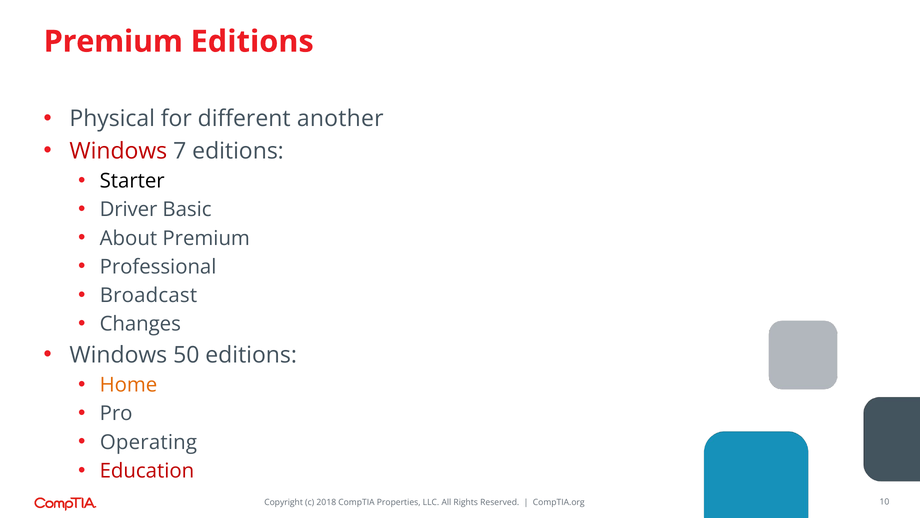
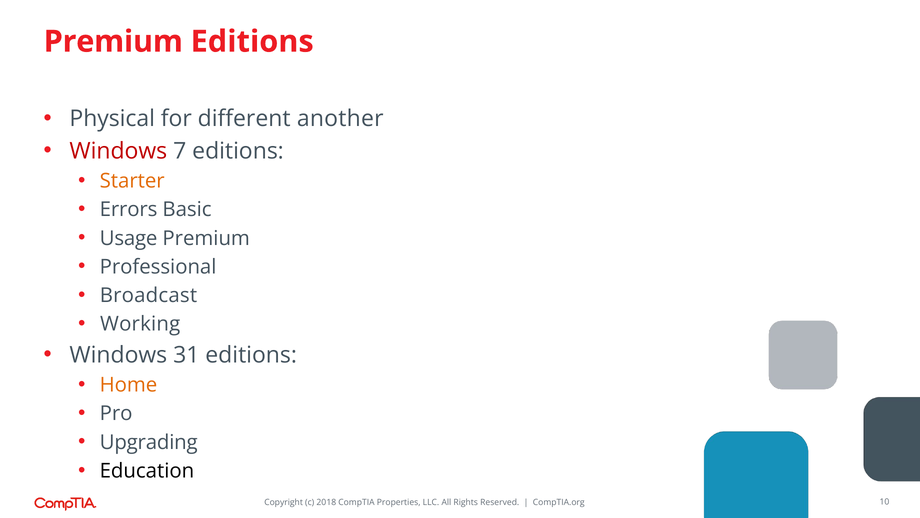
Starter colour: black -> orange (132, 181)
Driver: Driver -> Errors (129, 209)
About: About -> Usage (129, 238)
Changes: Changes -> Working (140, 324)
50: 50 -> 31 (186, 355)
Operating: Operating -> Upgrading (149, 442)
Education colour: red -> black (147, 471)
